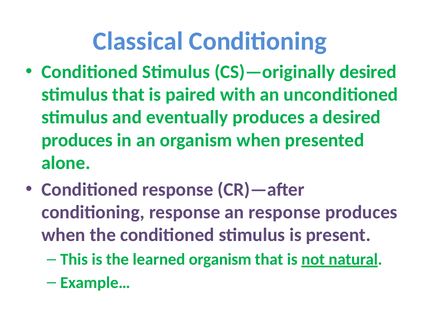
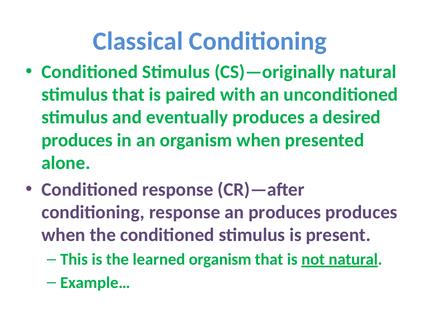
CS)—originally desired: desired -> natural (368, 72)
an response: response -> produces (285, 212)
